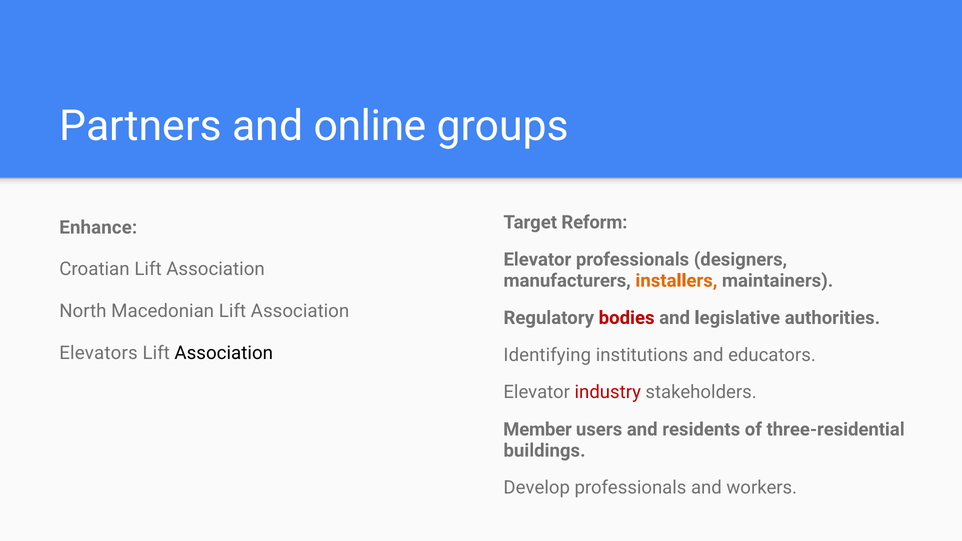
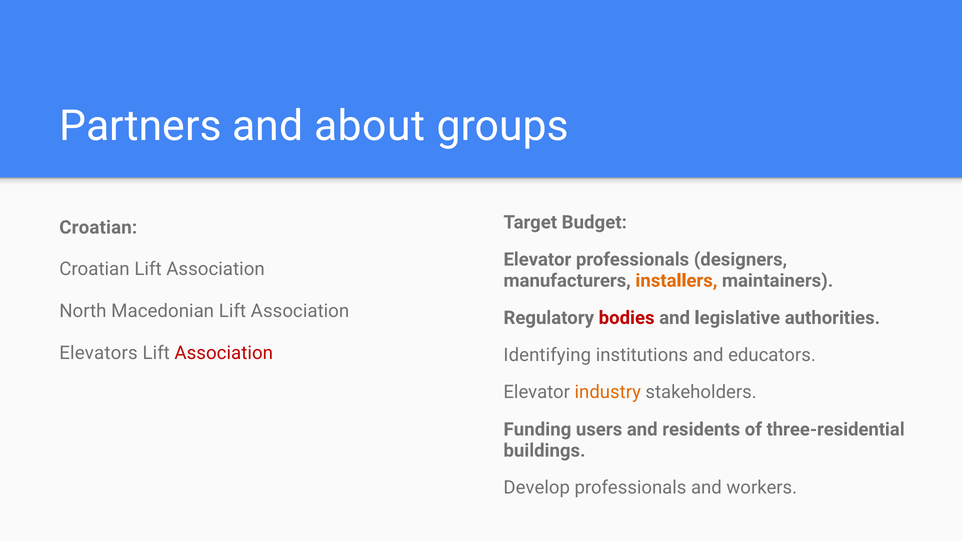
online: online -> about (370, 126)
Reform: Reform -> Budget (594, 222)
Enhance: Enhance -> Croatian (98, 227)
Association colour: black -> red (224, 353)
industry colour: red -> orange (608, 392)
Member: Member -> Funding (537, 429)
